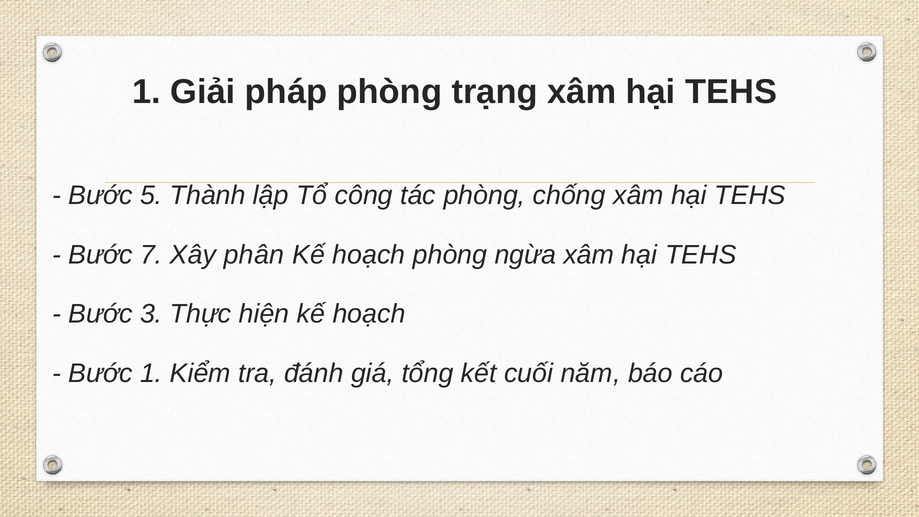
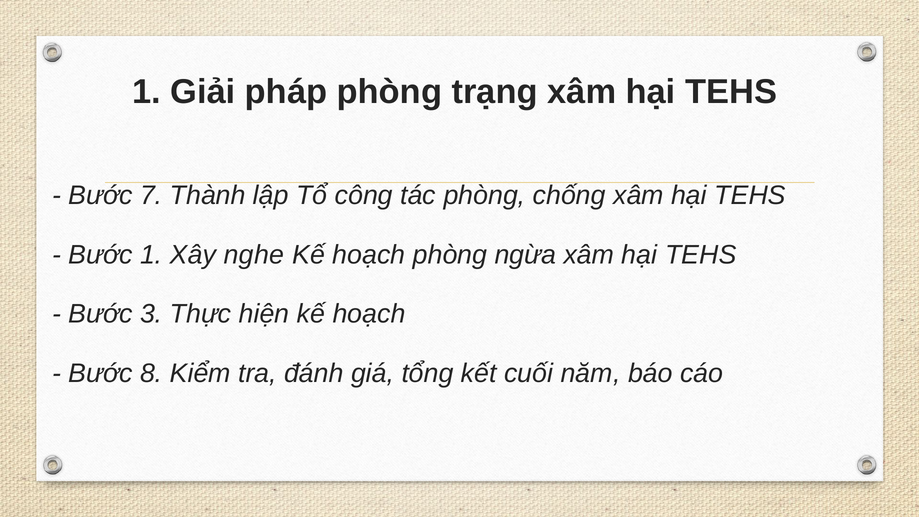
5: 5 -> 7 (151, 195)
Bước 7: 7 -> 1 (151, 255)
phân: phân -> nghe (254, 255)
Bước 1: 1 -> 8 (151, 373)
